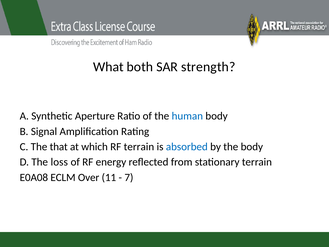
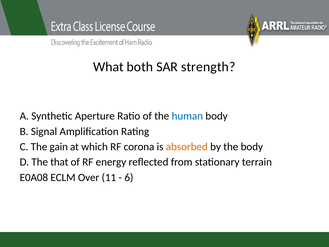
that: that -> gain (59, 147)
RF terrain: terrain -> corona (139, 147)
absorbed colour: blue -> orange (187, 147)
loss: loss -> that (59, 162)
7: 7 -> 6 (129, 177)
